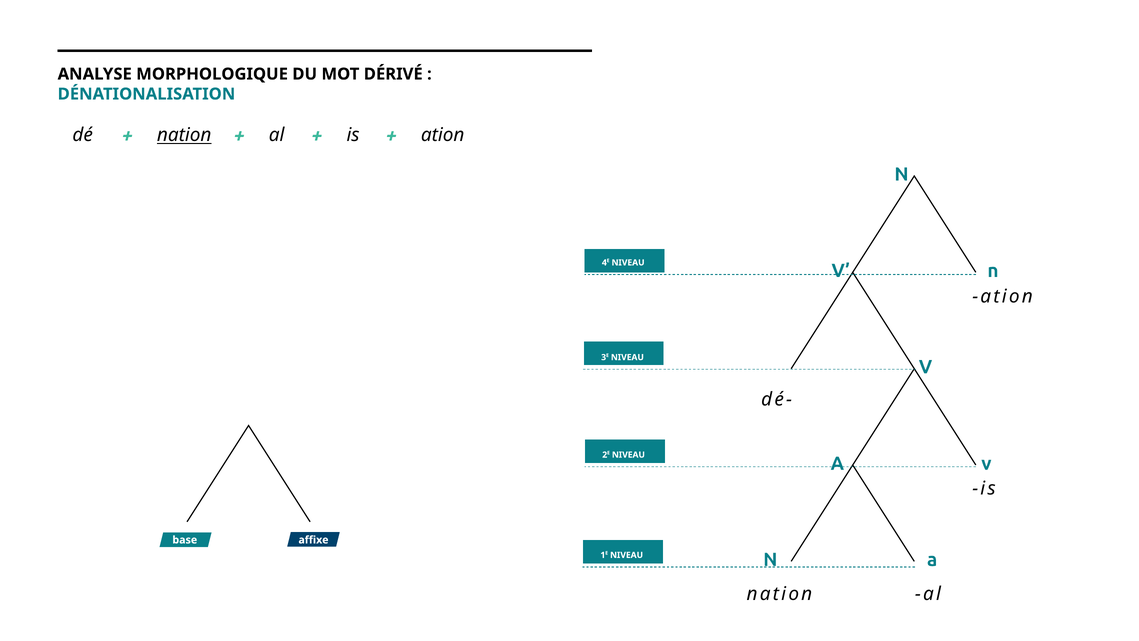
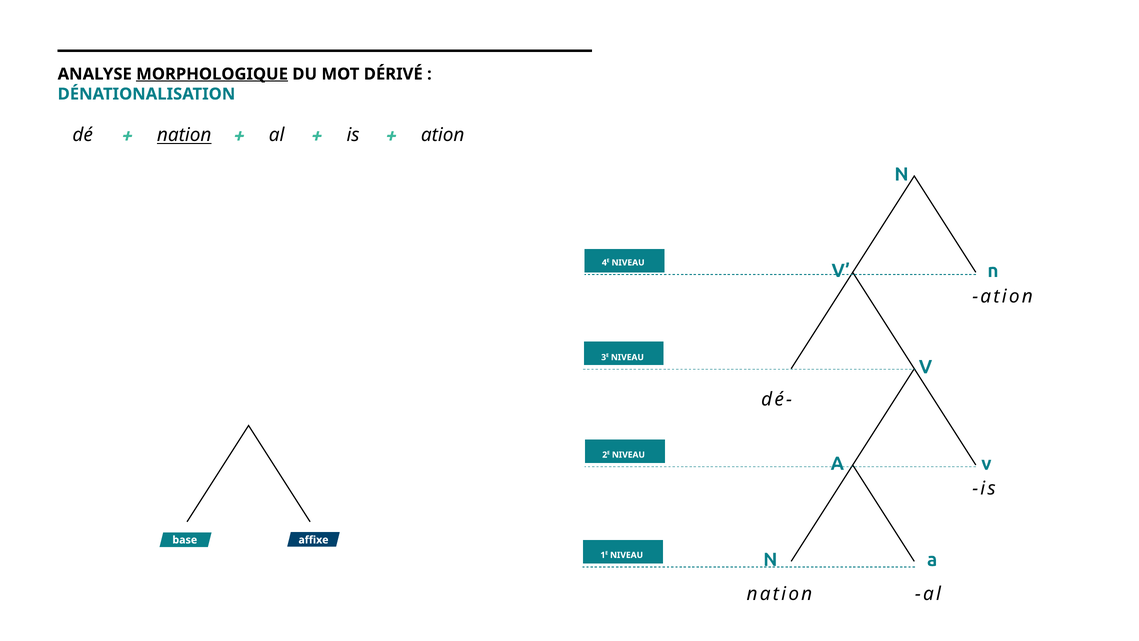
MORPHOLOGIQUE underline: none -> present (212, 74)
